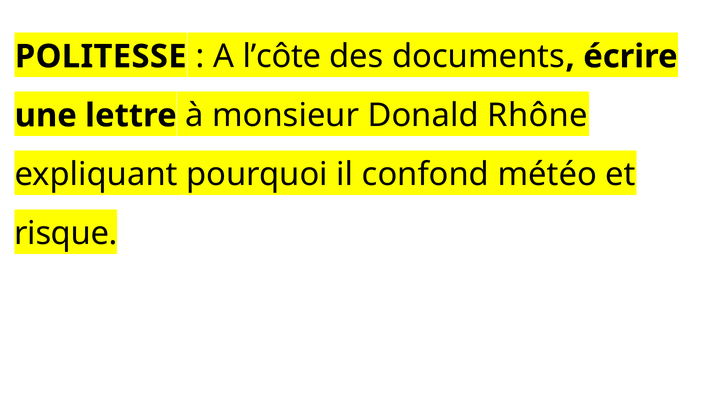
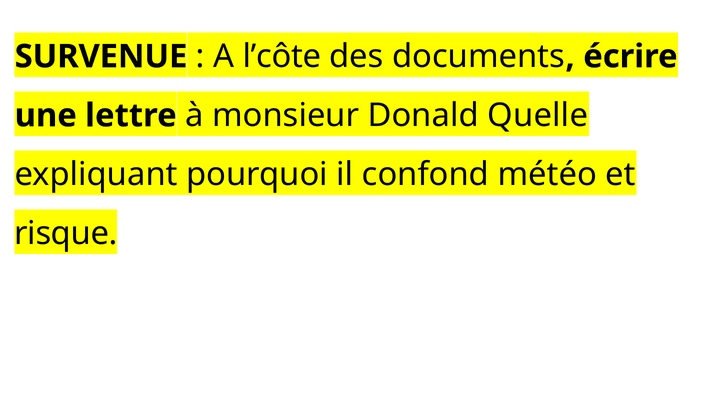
POLITESSE: POLITESSE -> SURVENUE (101, 57)
Rhône: Rhône -> Quelle (538, 116)
